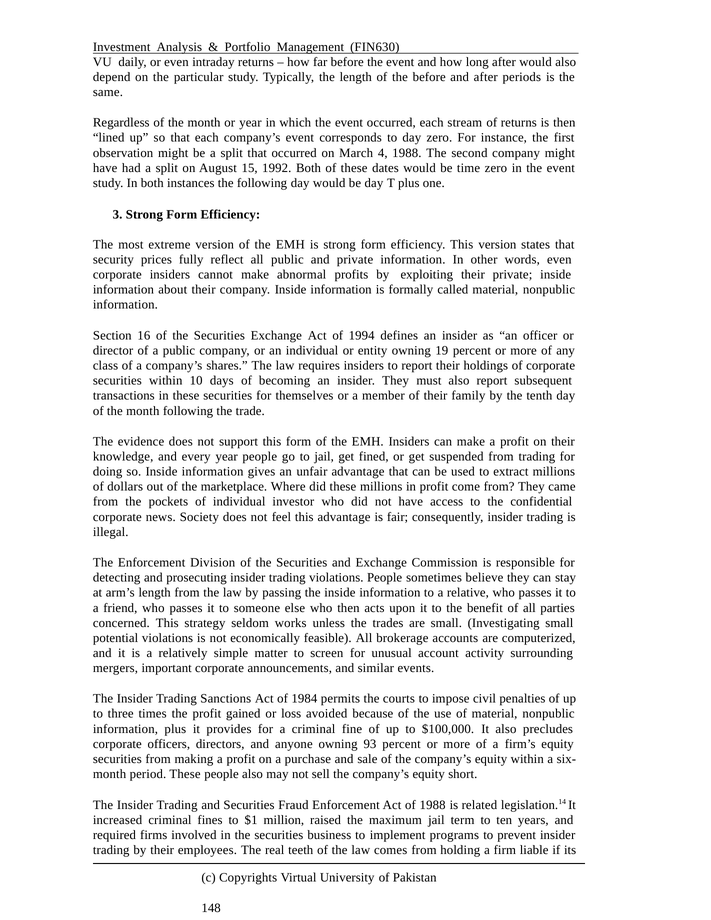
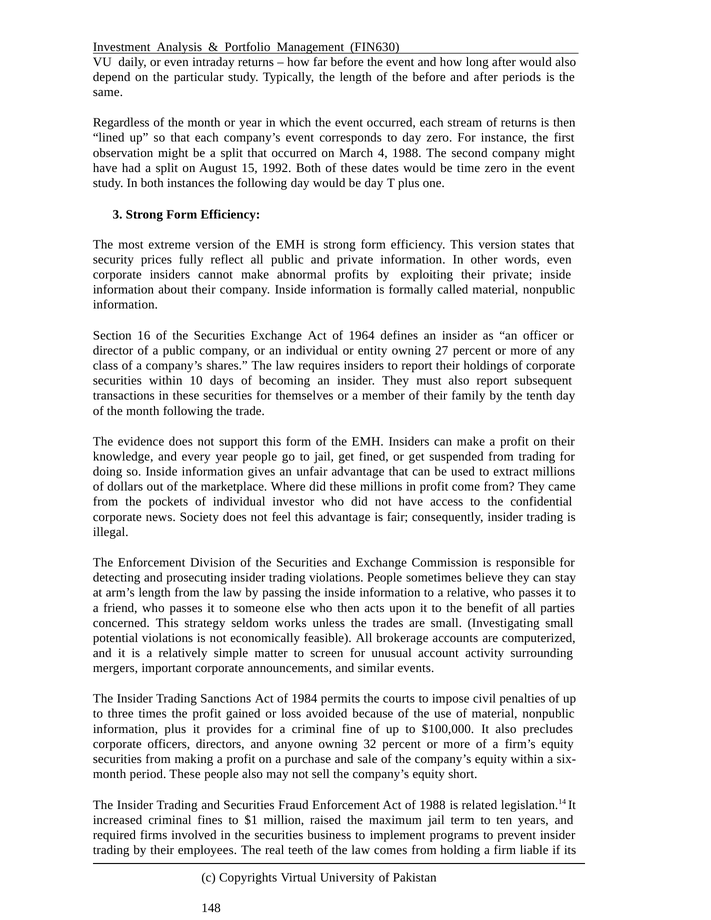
1994: 1994 -> 1964 (362, 336)
19: 19 -> 27 (442, 351)
93: 93 -> 32 (370, 744)
